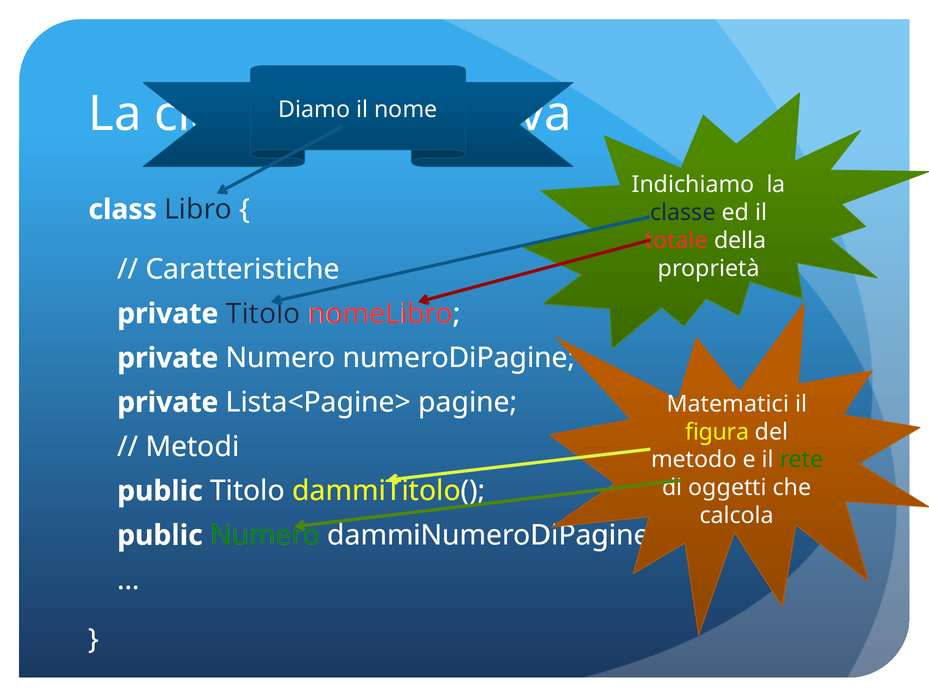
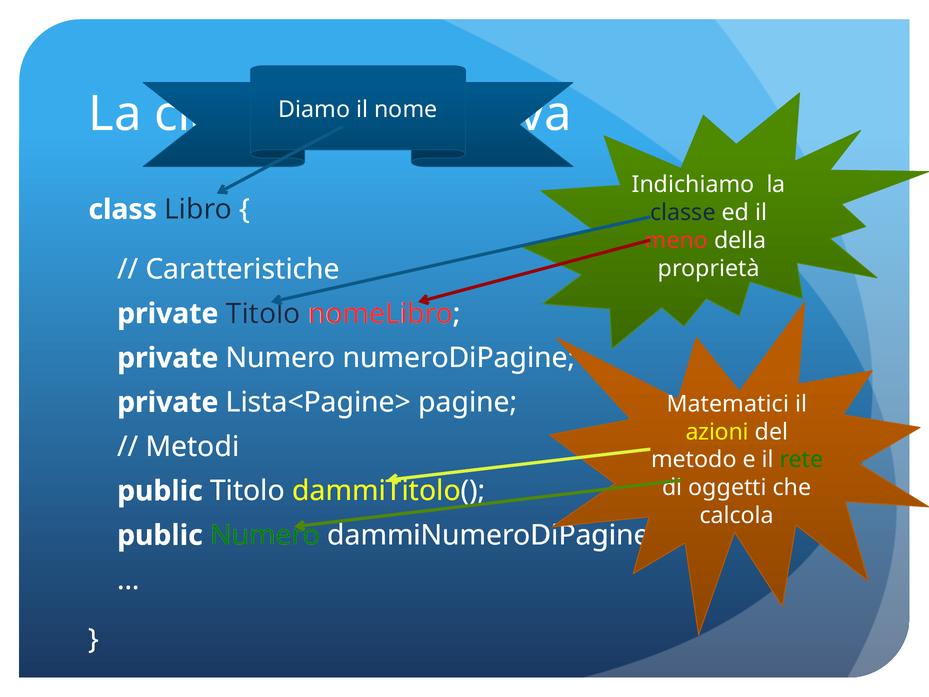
totale: totale -> meno (676, 240)
figura: figura -> azioni (717, 432)
